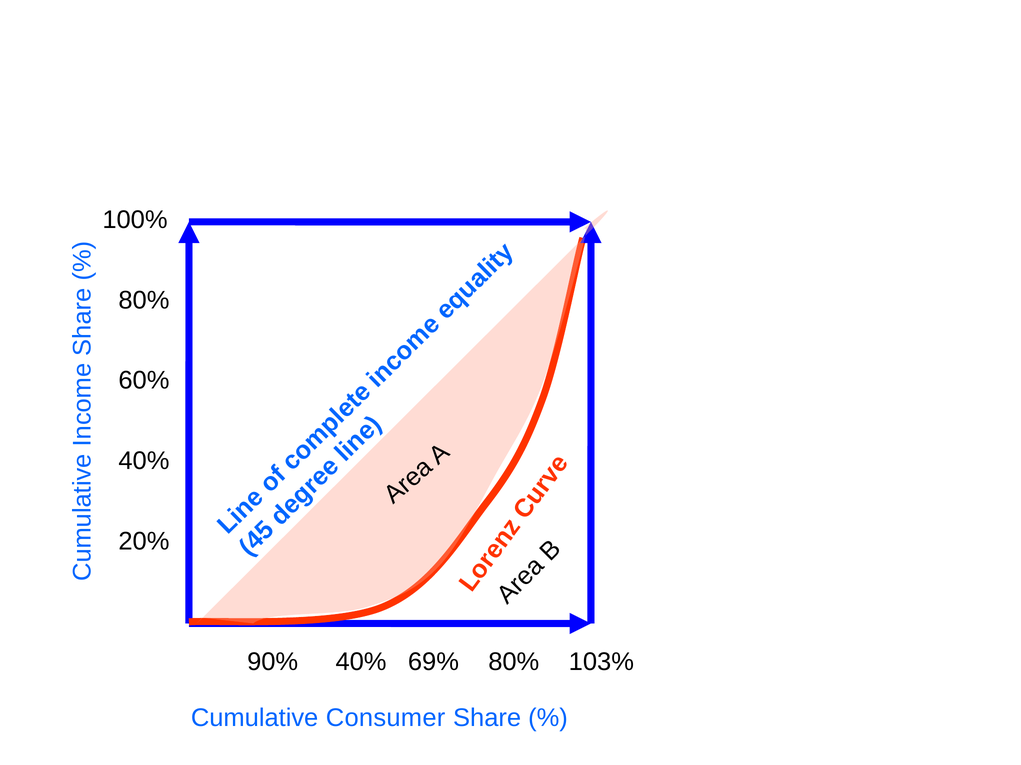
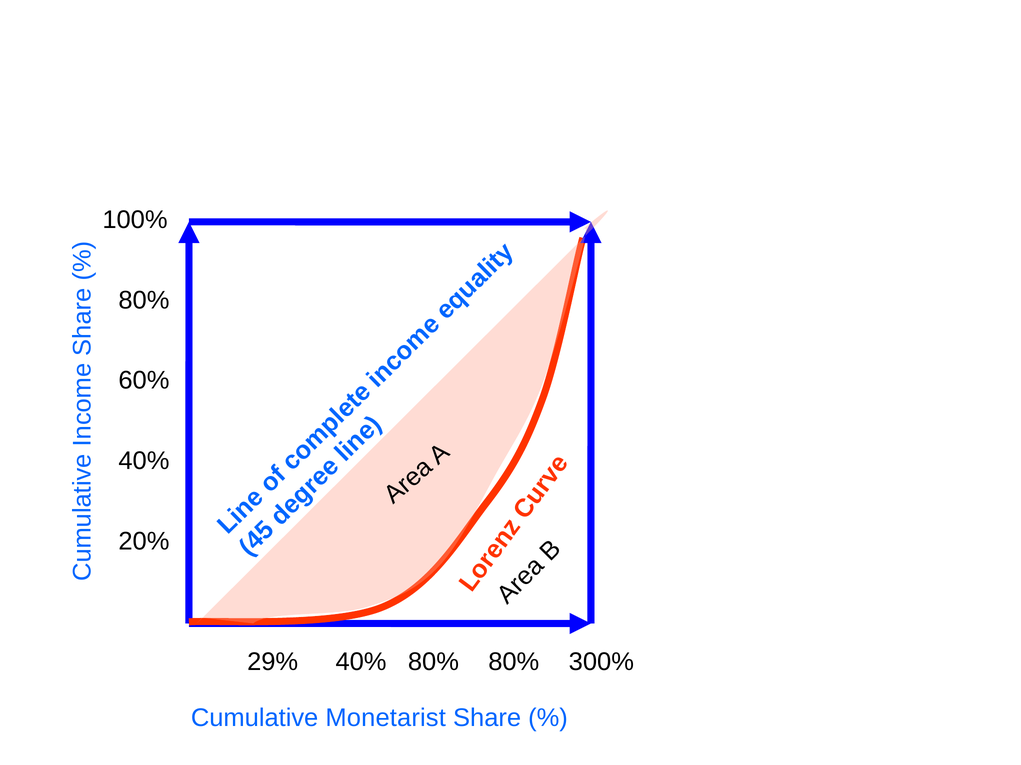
90%: 90% -> 29% (273, 662)
40% 69%: 69% -> 80% (433, 662)
103%: 103% -> 300% (601, 662)
Consumer: Consumer -> Monetarist (386, 719)
